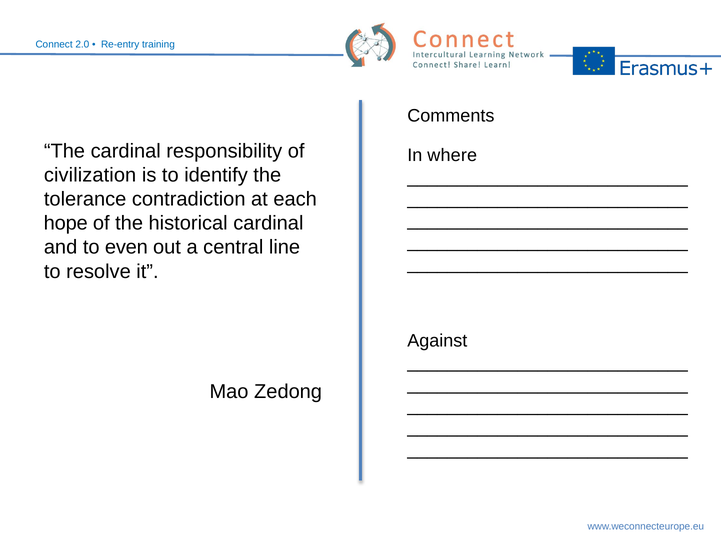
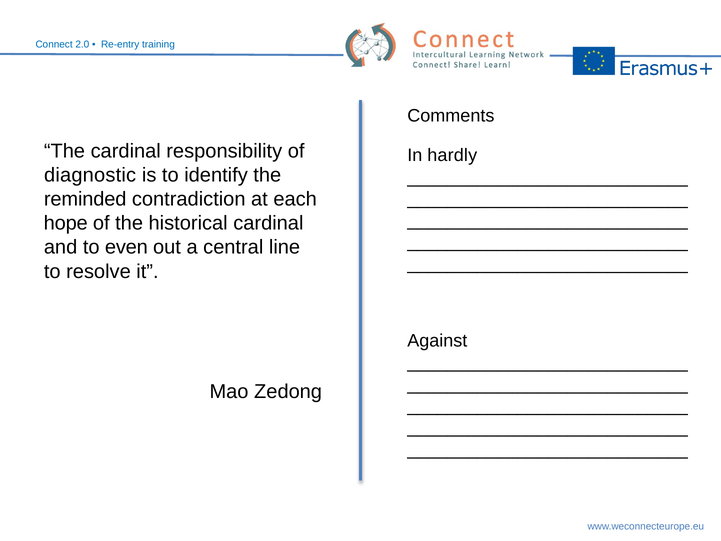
where: where -> hardly (452, 155)
civilization: civilization -> diagnostic (90, 175)
tolerance: tolerance -> reminded (85, 199)
